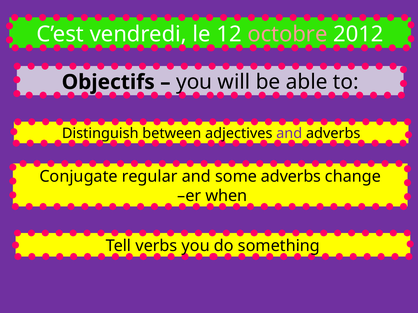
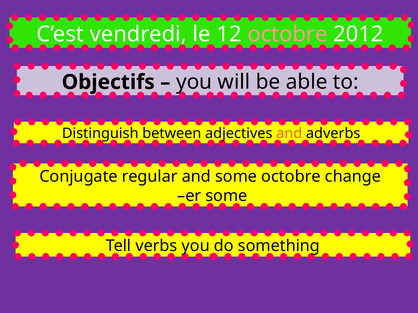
and colour: purple -> orange (289, 134)
some adverbs: adverbs -> octobre (291, 177)
er when: when -> some (226, 196)
